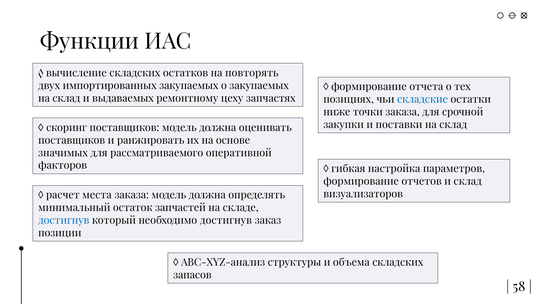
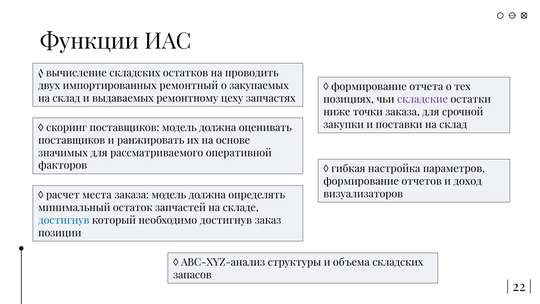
повторять: повторять -> проводить (252, 73)
импортированных закупаемых: закупаемых -> ремонтный (189, 86)
складские colour: blue -> purple (423, 99)
и склад: склад -> доход (468, 181)
58: 58 -> 22 (519, 286)
